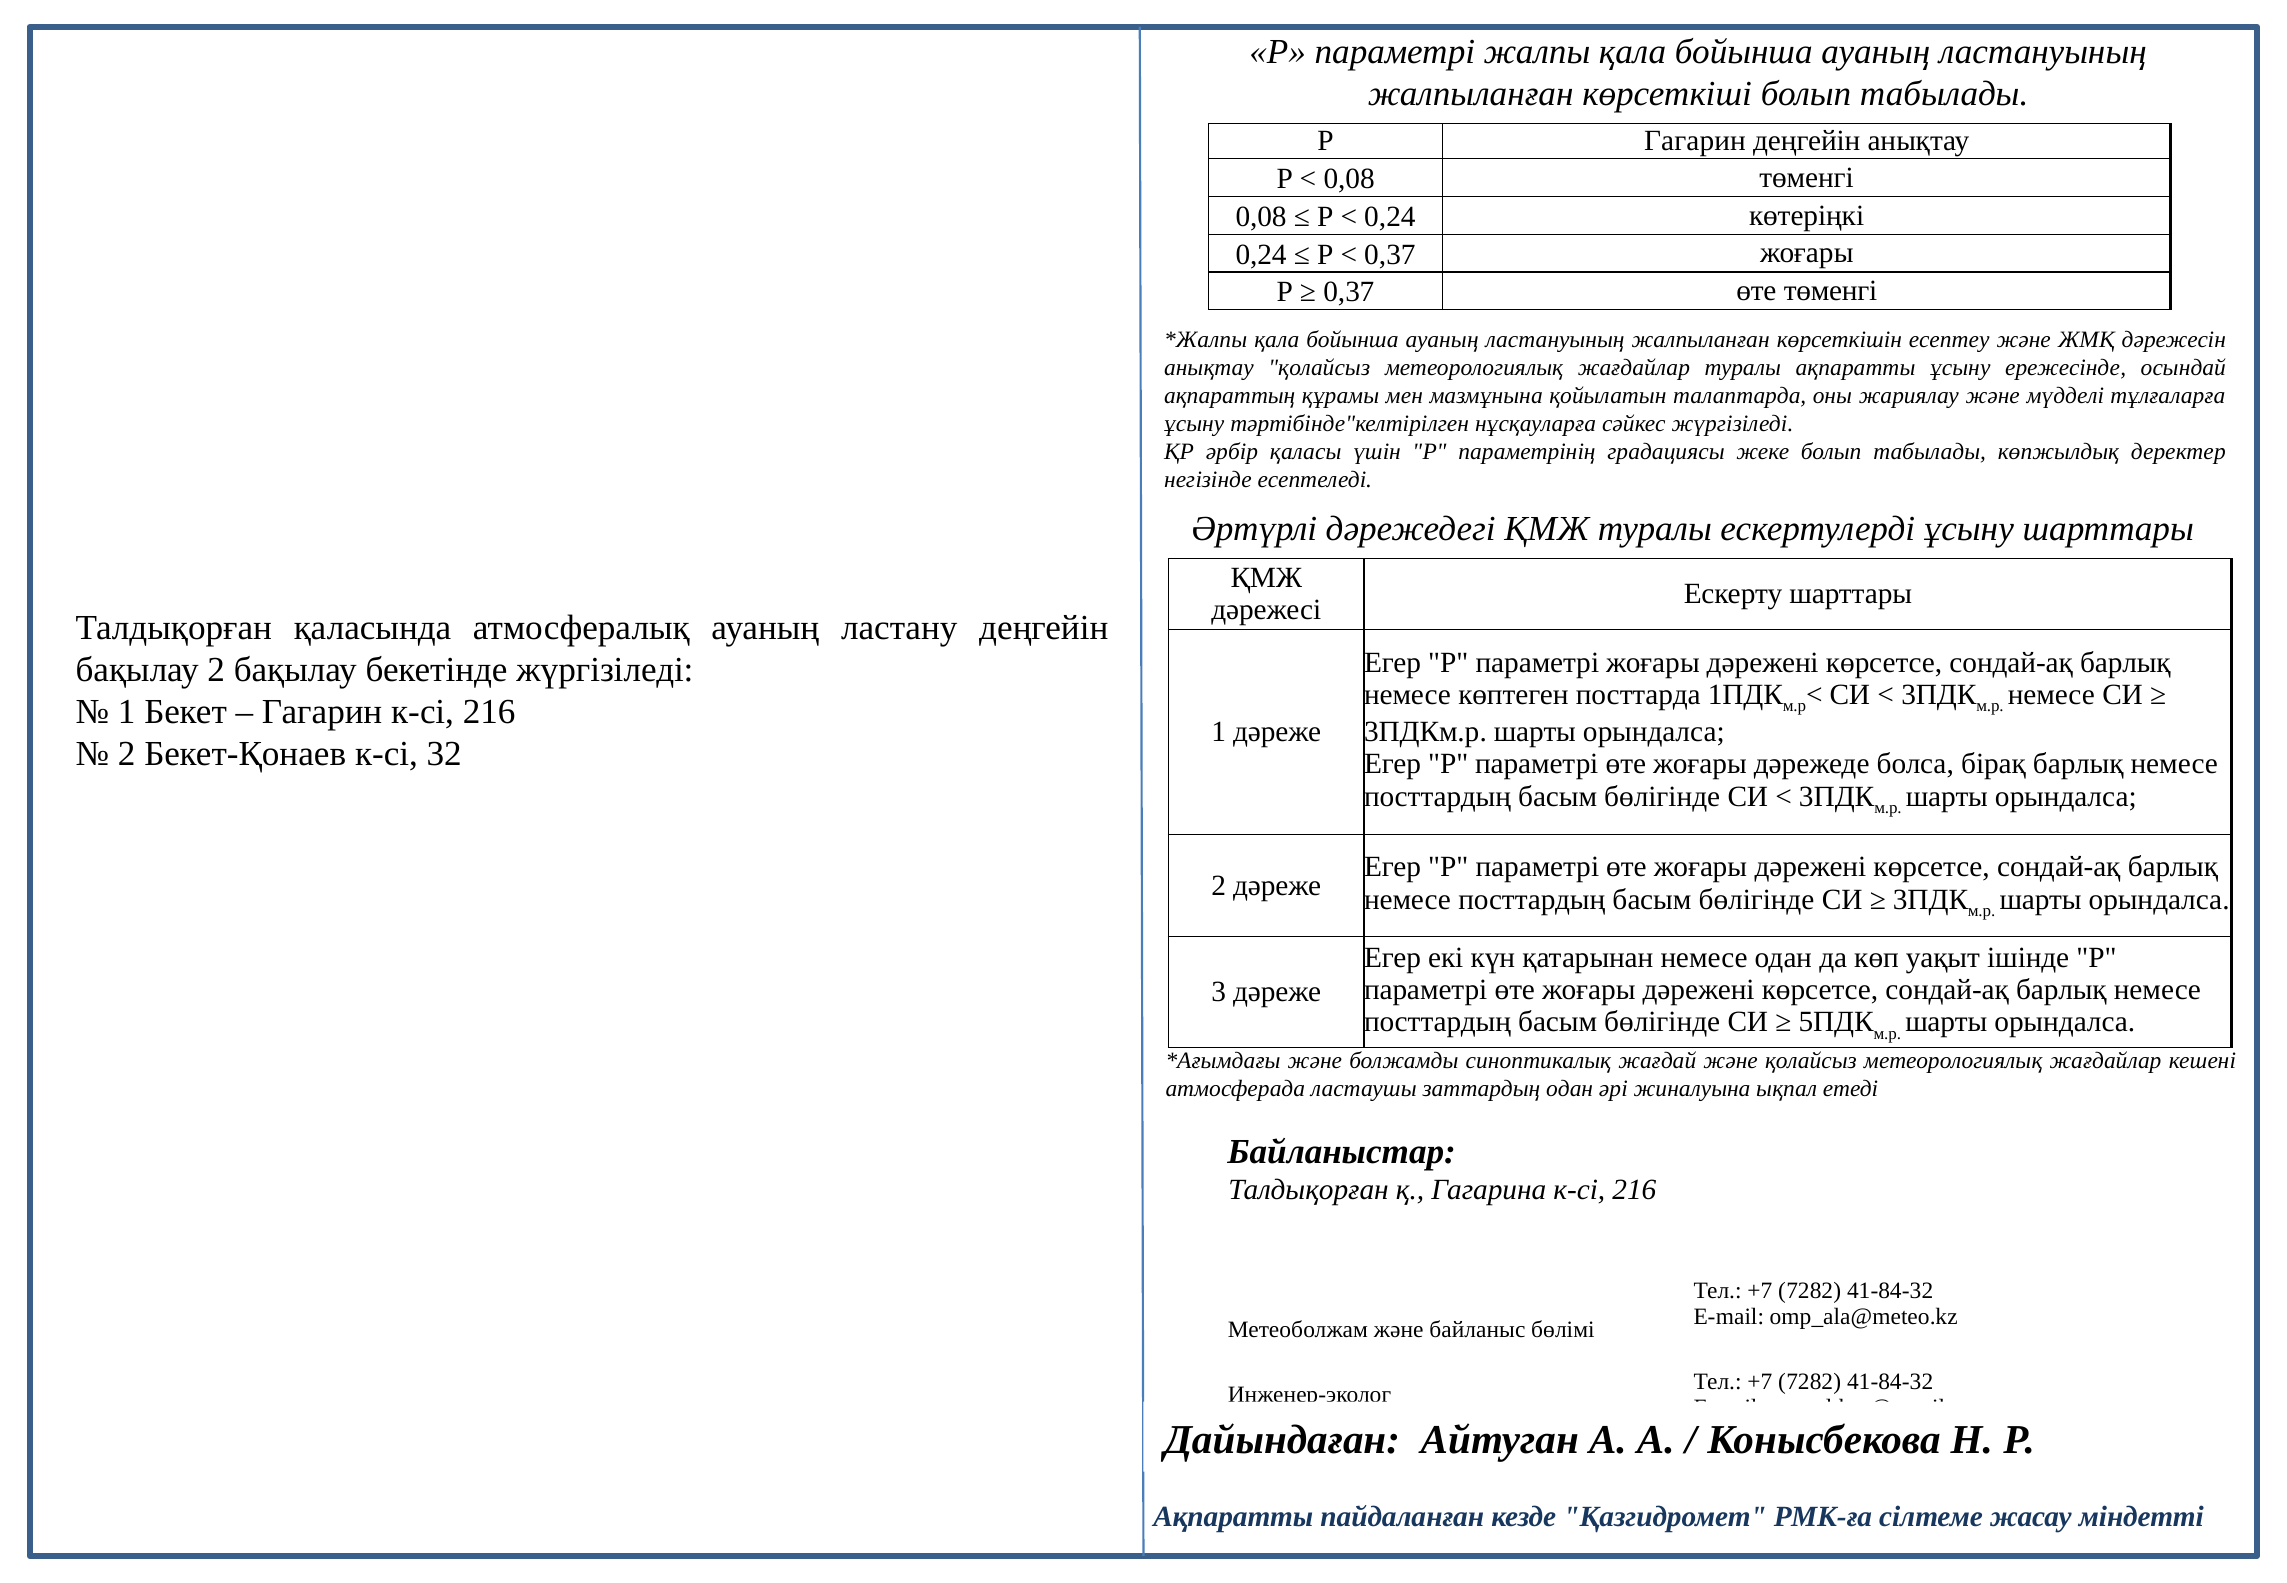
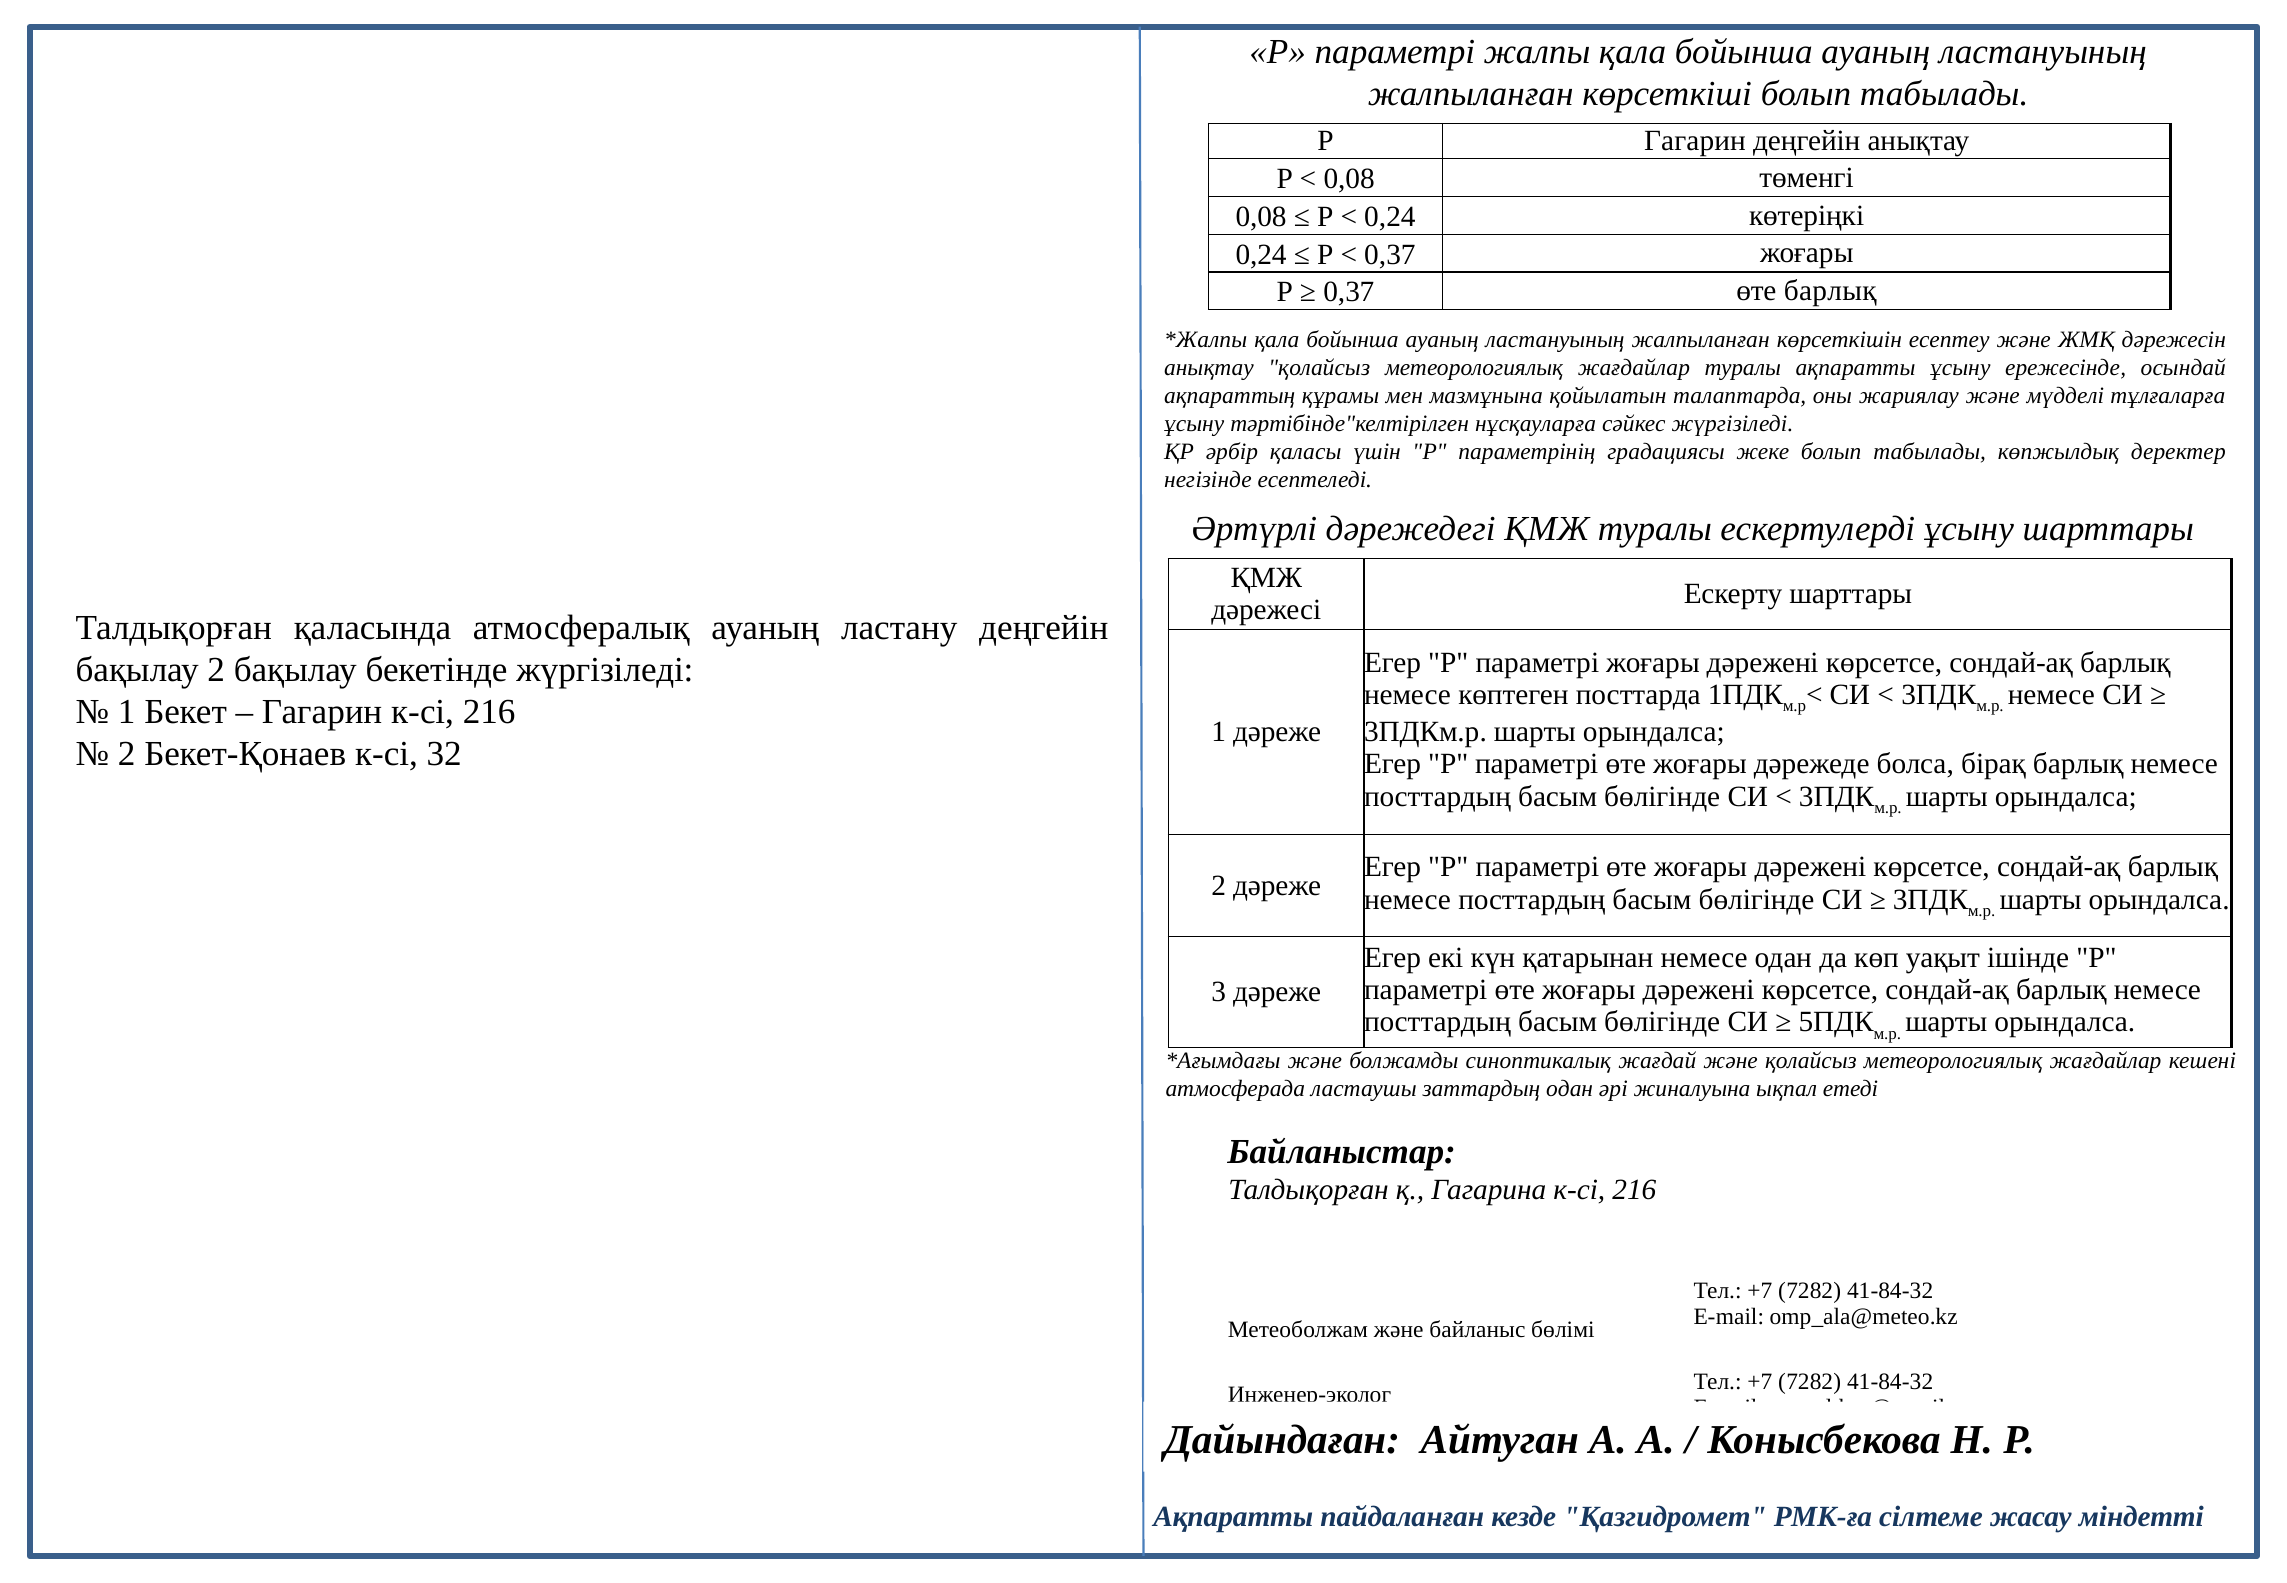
өте төменгі: төменгі -> барлық (1830, 291)
